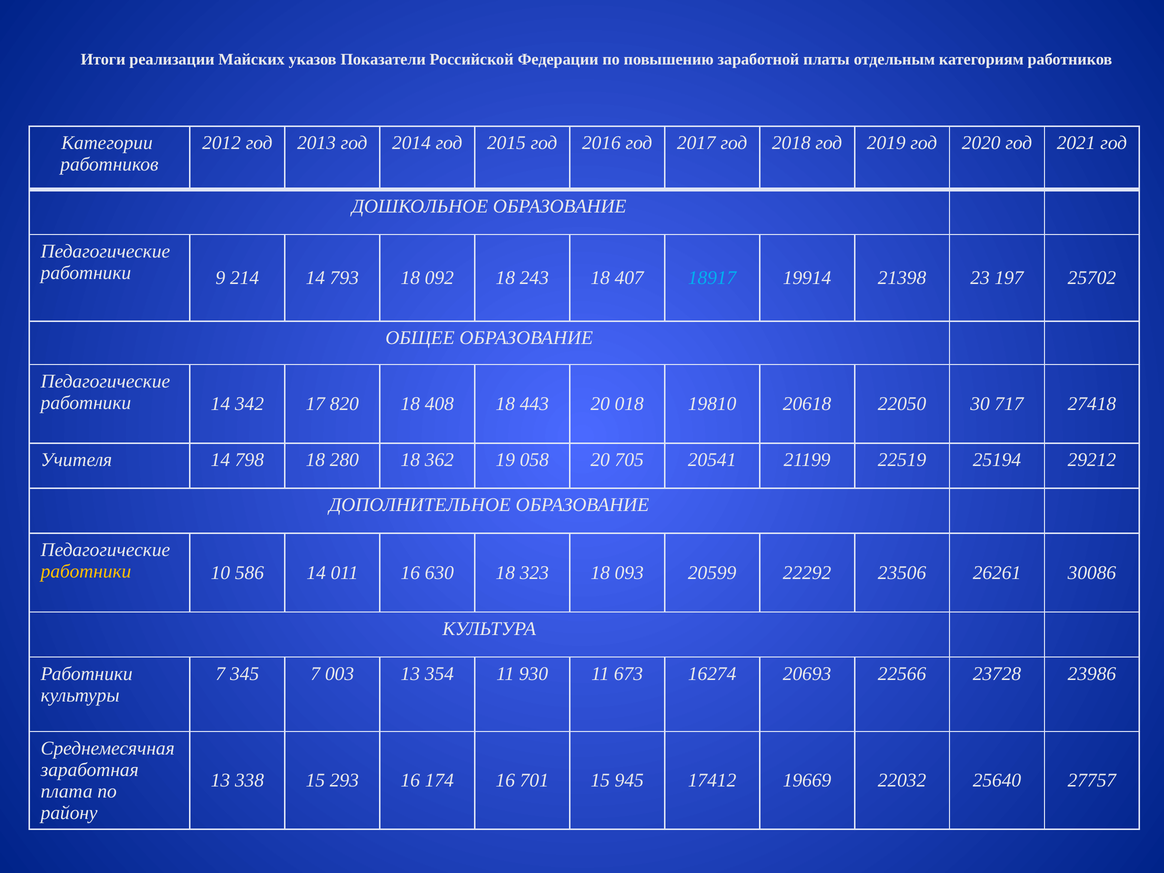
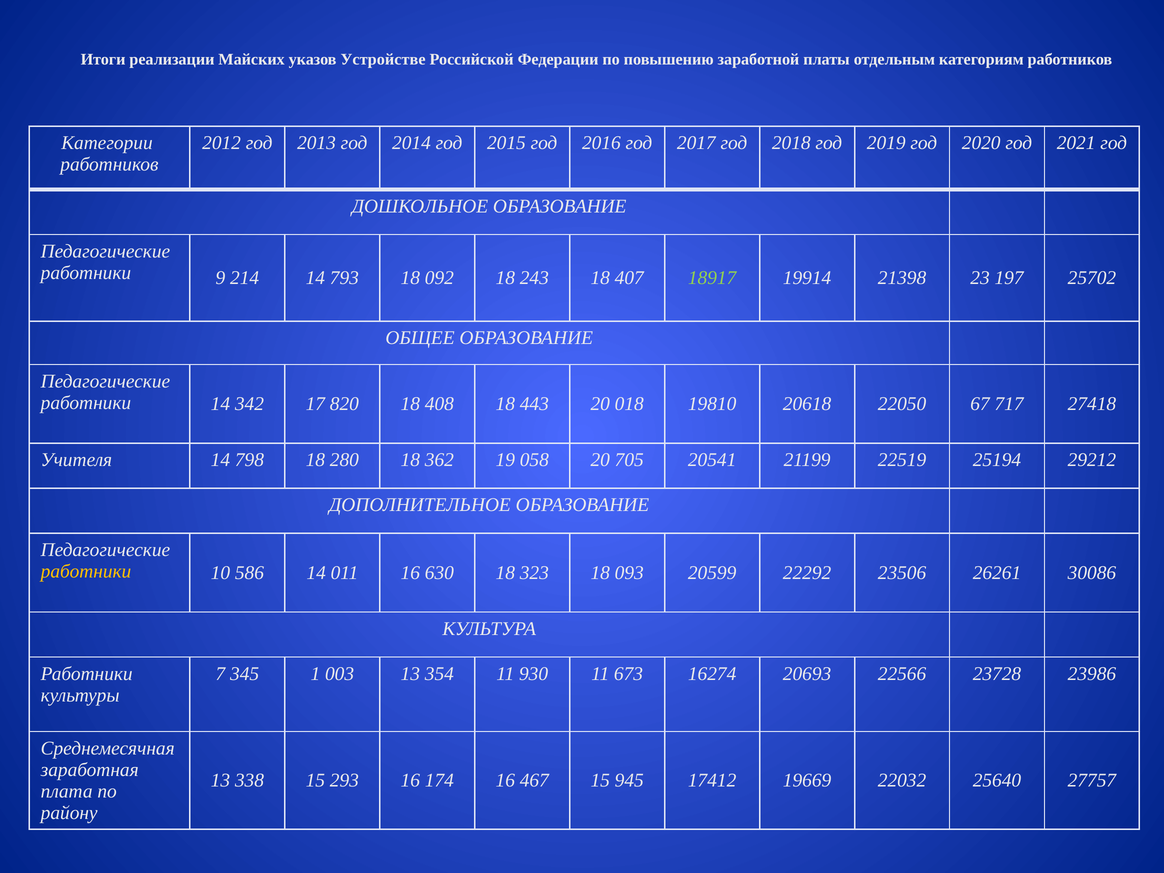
Показатели: Показатели -> Устройстве (383, 59)
18917 colour: light blue -> light green (712, 278)
30: 30 -> 67 (980, 404)
345 7: 7 -> 1 (315, 674)
701: 701 -> 467 (534, 781)
